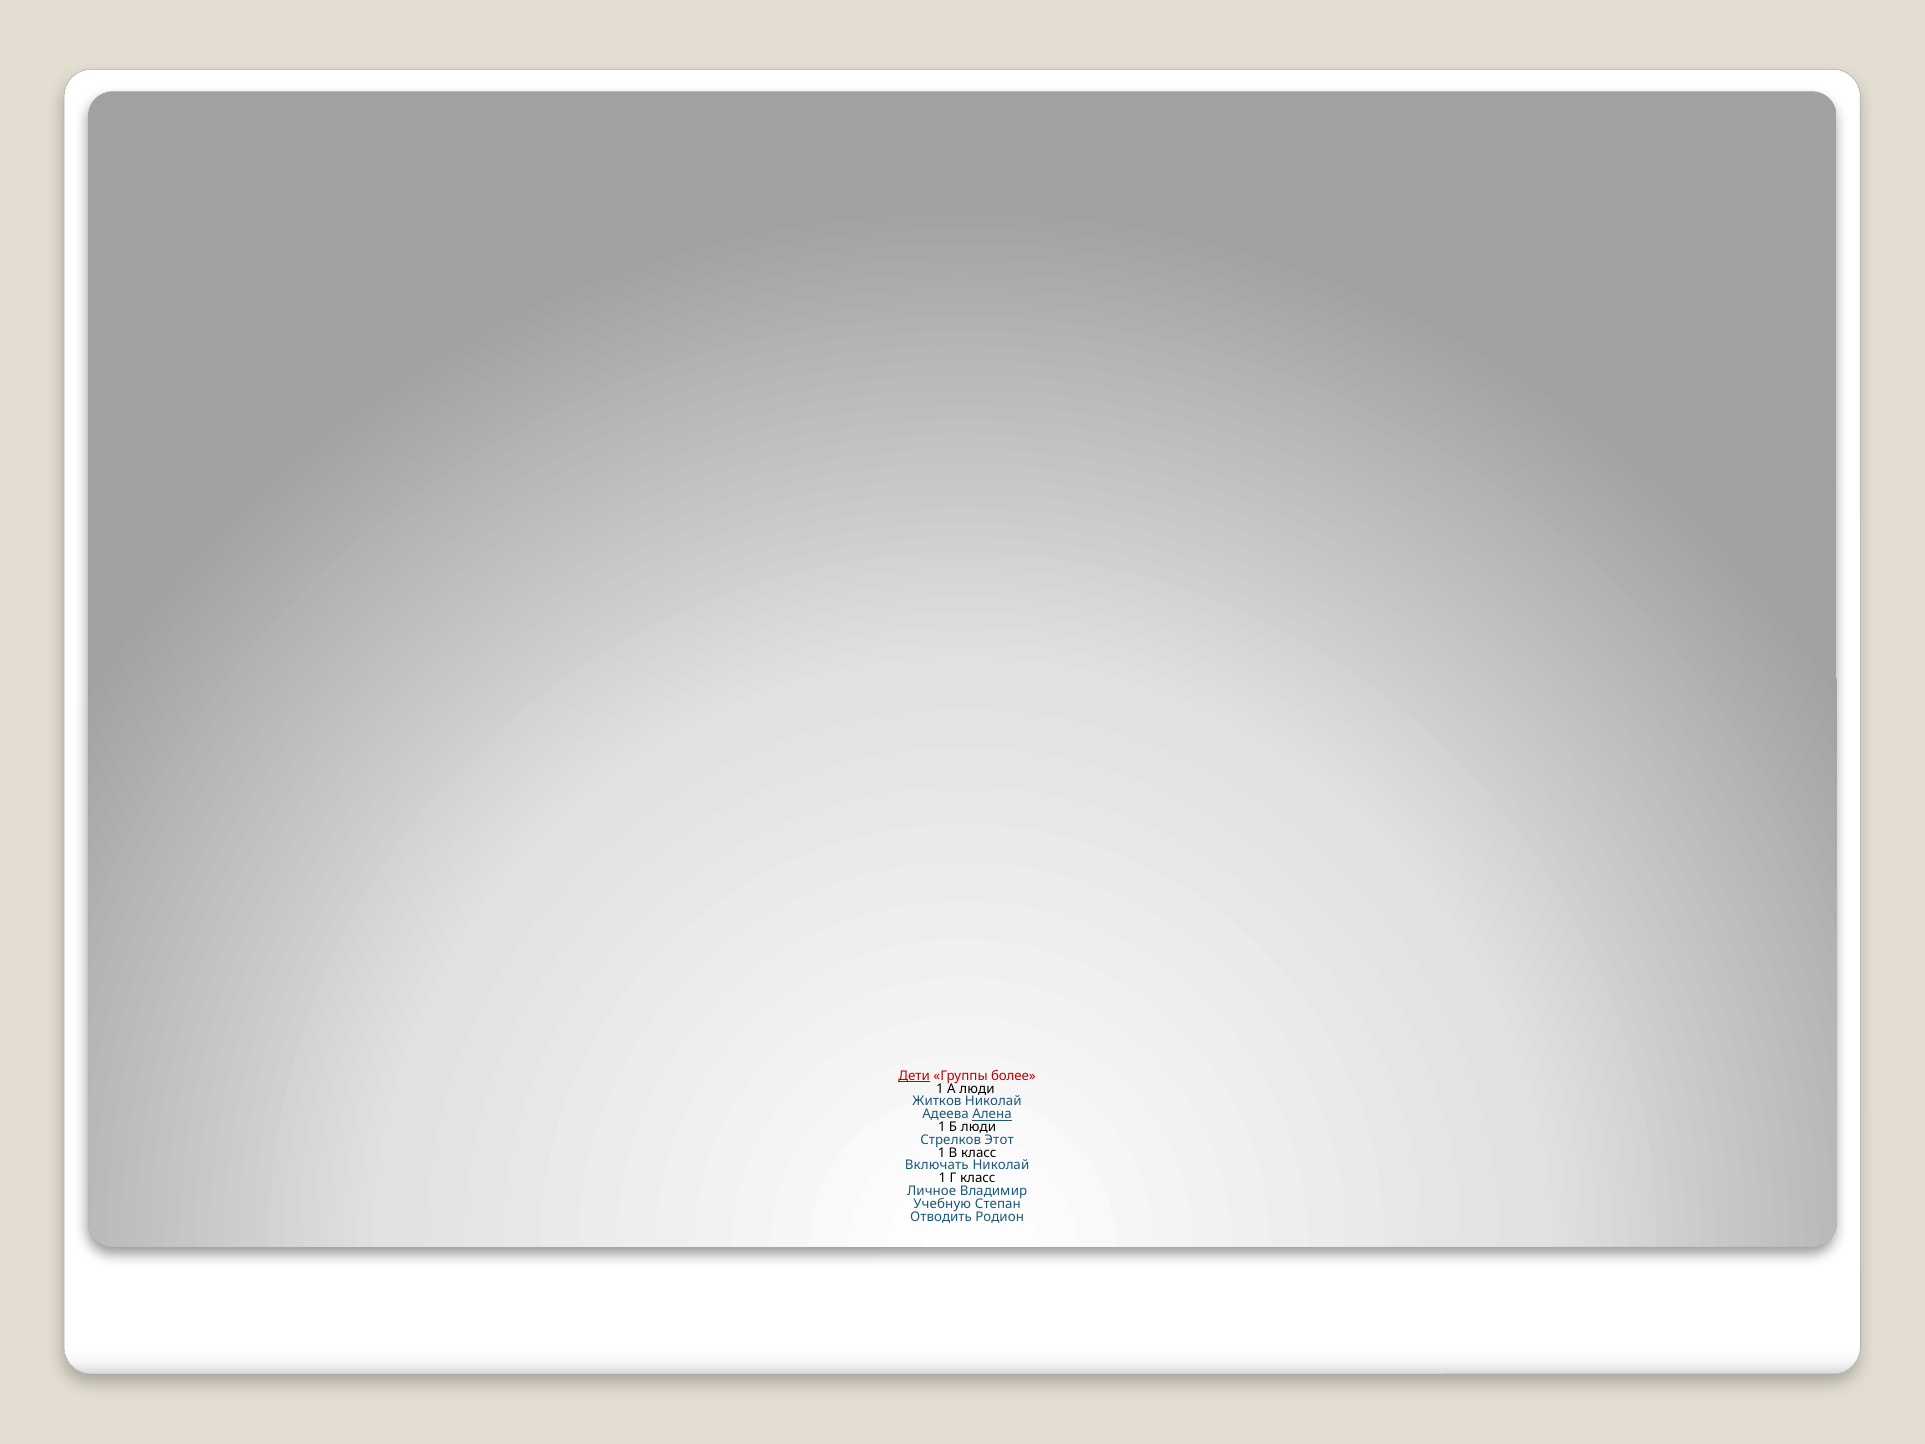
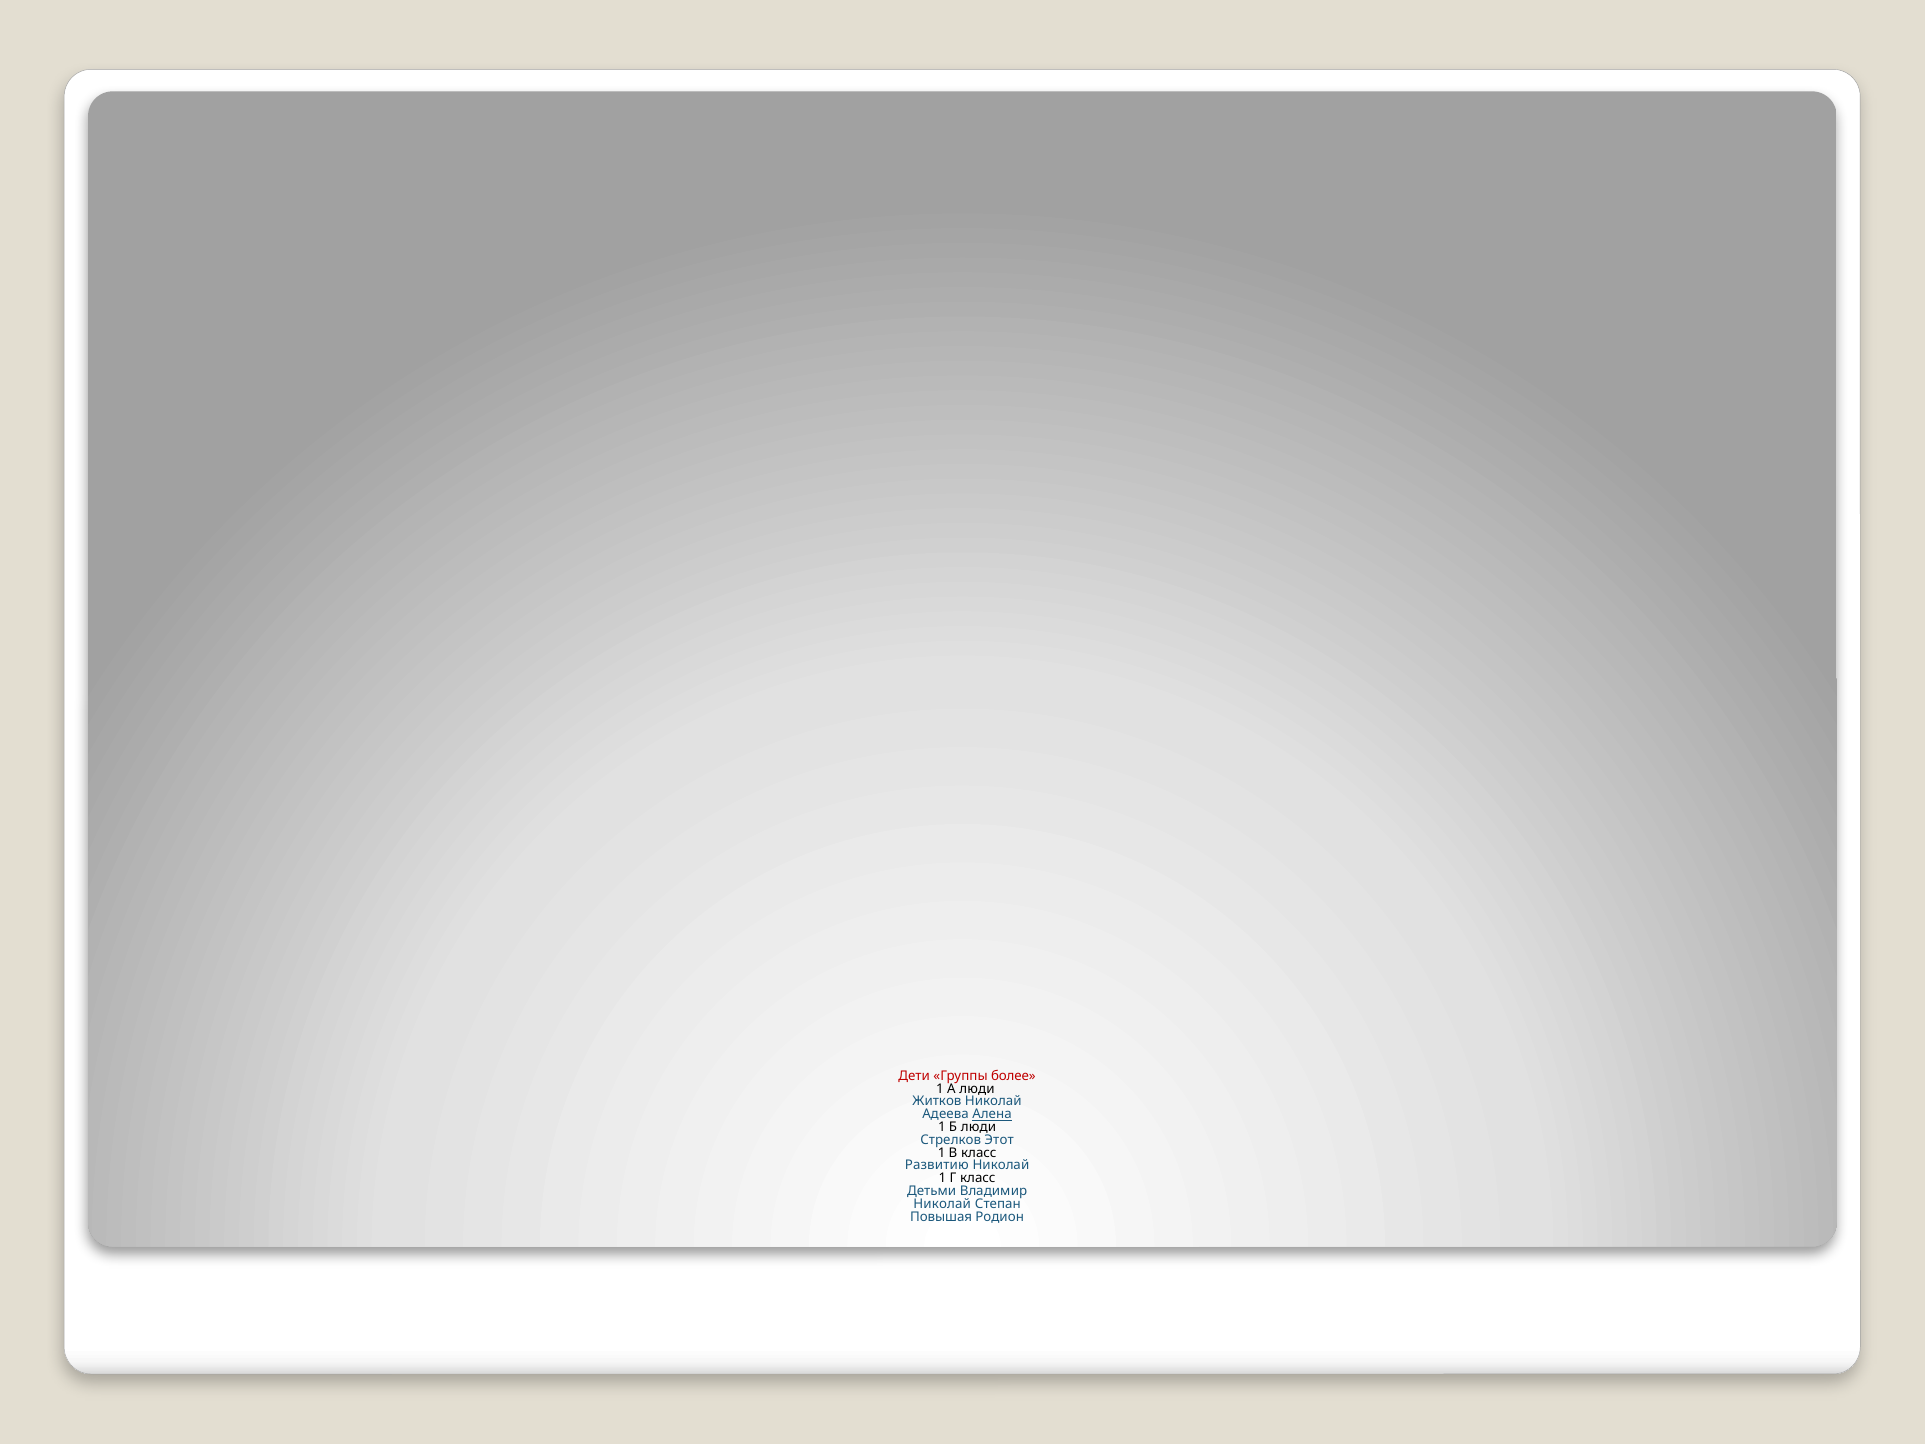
Дети underline: present -> none (914, 1076)
Включать: Включать -> Развитию (937, 1165)
Личное: Личное -> Детьми (932, 1191)
Учебную: Учебную -> Николай (942, 1204)
Отводить: Отводить -> Повышая (941, 1217)
